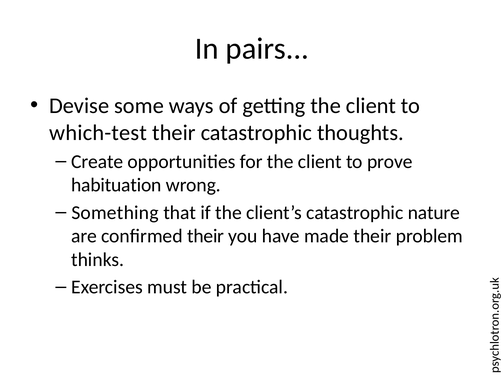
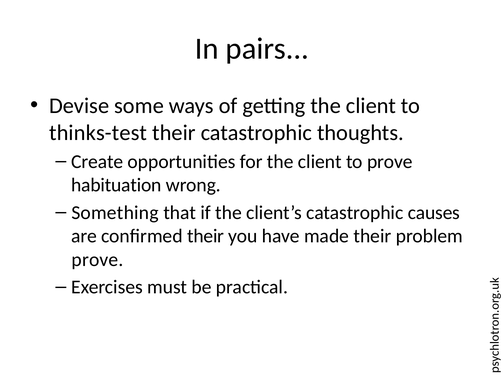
which-test: which-test -> thinks-test (98, 133)
nature: nature -> causes (434, 213)
thinks: thinks -> prove (98, 260)
